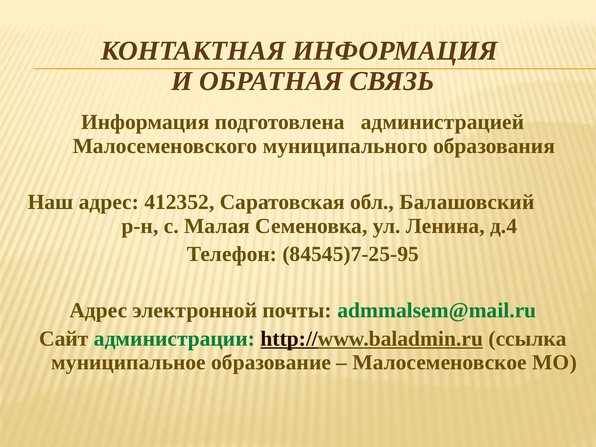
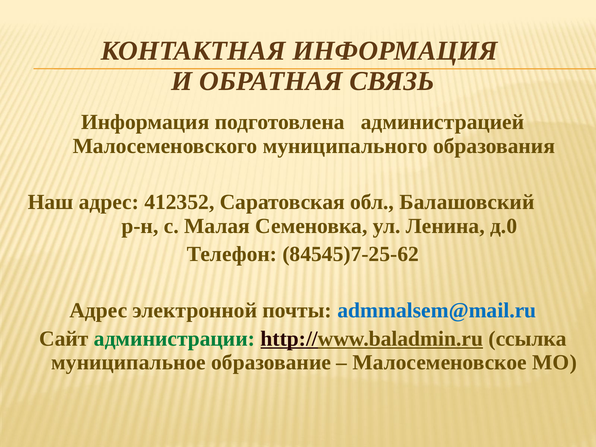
д.4: д.4 -> д.0 (504, 226)
84545)7-25-95: 84545)7-25-95 -> 84545)7-25-62 (351, 254)
admmalsem@mail.ru colour: green -> blue (437, 310)
